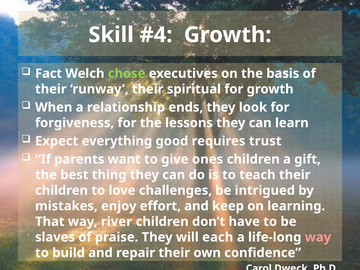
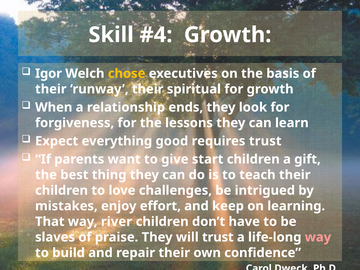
Fact: Fact -> Igor (49, 74)
chose colour: light green -> yellow (127, 74)
ones: ones -> start (208, 159)
will each: each -> trust (218, 237)
